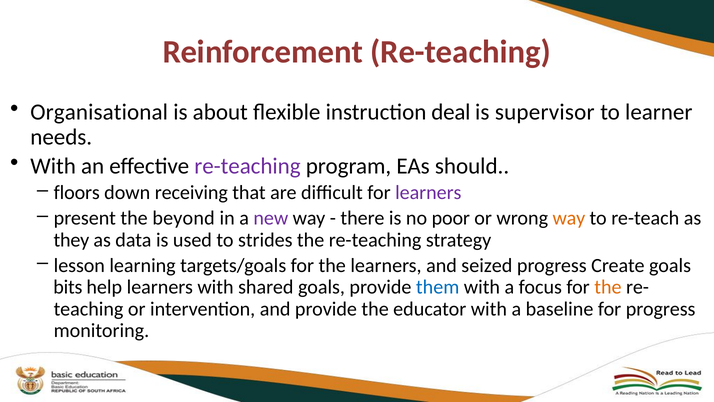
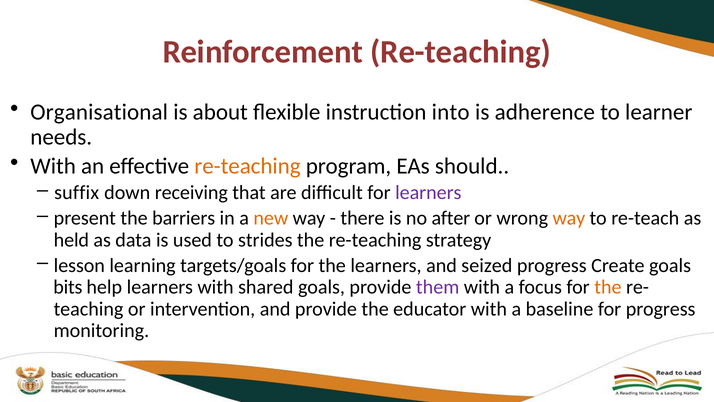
deal: deal -> into (451, 112)
supervisor: supervisor -> adherence (545, 112)
re-teaching colour: purple -> orange (247, 166)
floors: floors -> suffix (77, 193)
beyond: beyond -> barriers (184, 218)
new colour: purple -> orange (271, 218)
poor: poor -> after (451, 218)
they: they -> held (71, 240)
them colour: blue -> purple (438, 287)
